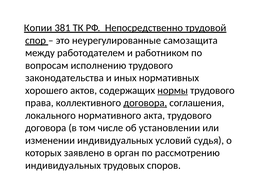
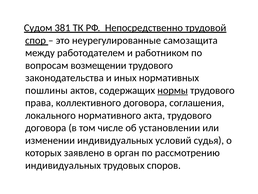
Копии: Копии -> Судом (38, 28)
исполнению: исполнению -> возмещении (98, 65)
хорошего: хорошего -> пошлины (46, 90)
договора underline: present -> none (145, 103)
